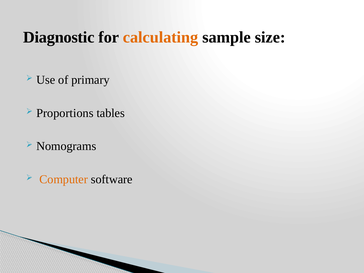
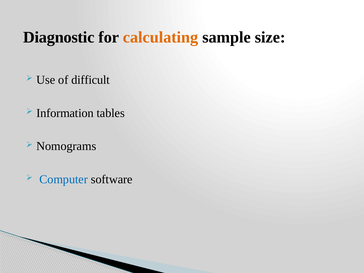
primary: primary -> difficult (91, 80)
Proportions: Proportions -> Information (65, 113)
Computer colour: orange -> blue (64, 179)
